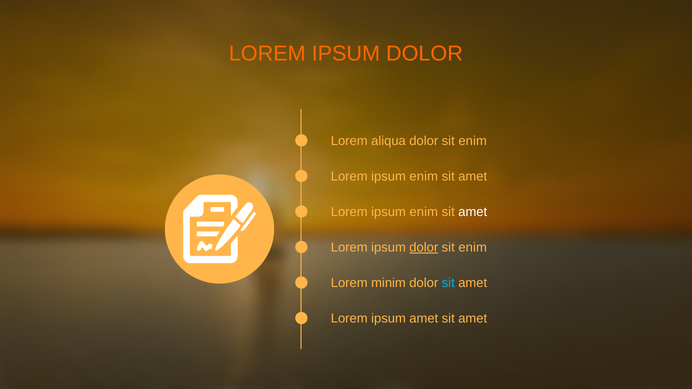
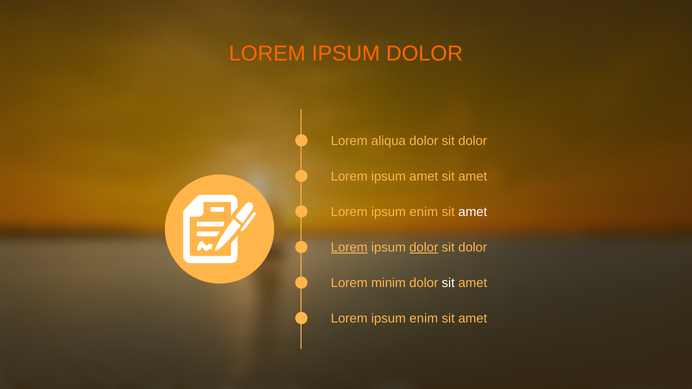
enim: enim -> dolor (473, 141)
enim: enim -> amet (424, 176)
Lorem underline: none -> present (349, 247)
enim: enim -> dolor (473, 247)
sit colour: light blue -> white (448, 283)
amet: amet -> enim (424, 319)
